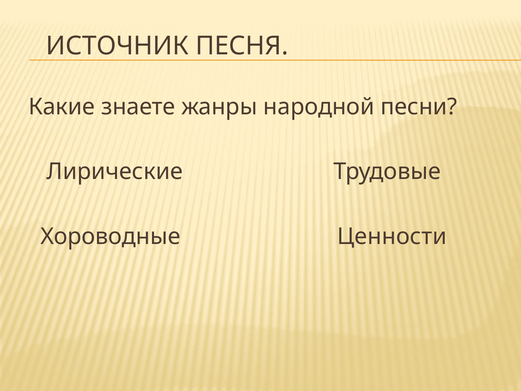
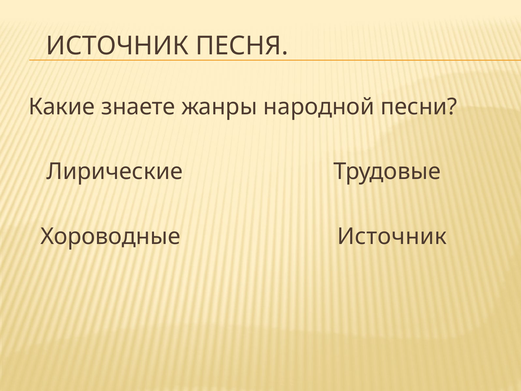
Хороводные Ценности: Ценности -> Источник (392, 236)
